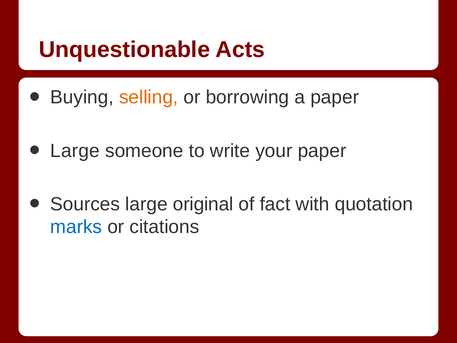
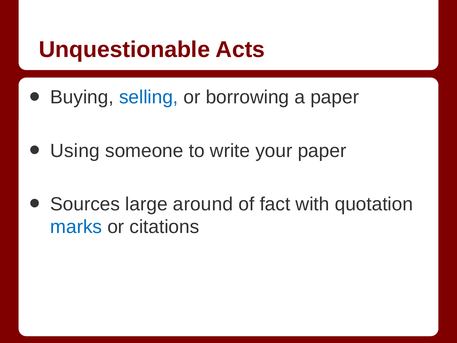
selling colour: orange -> blue (149, 97)
Large: Large -> Using (75, 151)
original: original -> around (203, 204)
